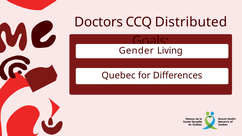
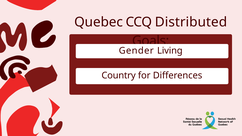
Doctors: Doctors -> Quebec (99, 22)
Quebec: Quebec -> Country (119, 75)
